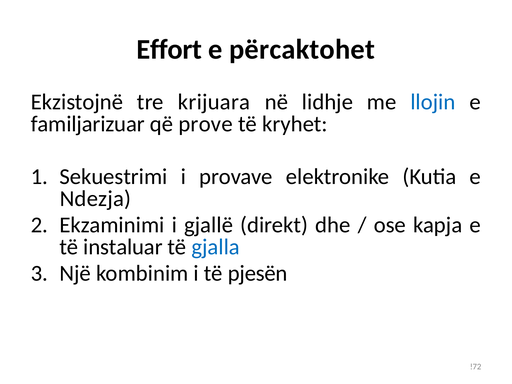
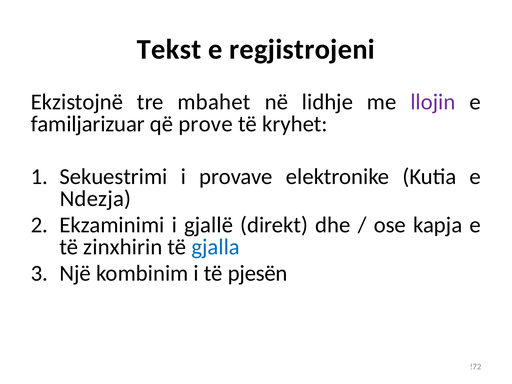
Effort: Effort -> Tekst (169, 49)
përcaktohet: përcaktohet -> regjistrojeni (302, 49)
krijuara: krijuara -> mbahet (214, 102)
llojin colour: blue -> purple (433, 102)
instaluar: instaluar -> zinxhirin (123, 247)
